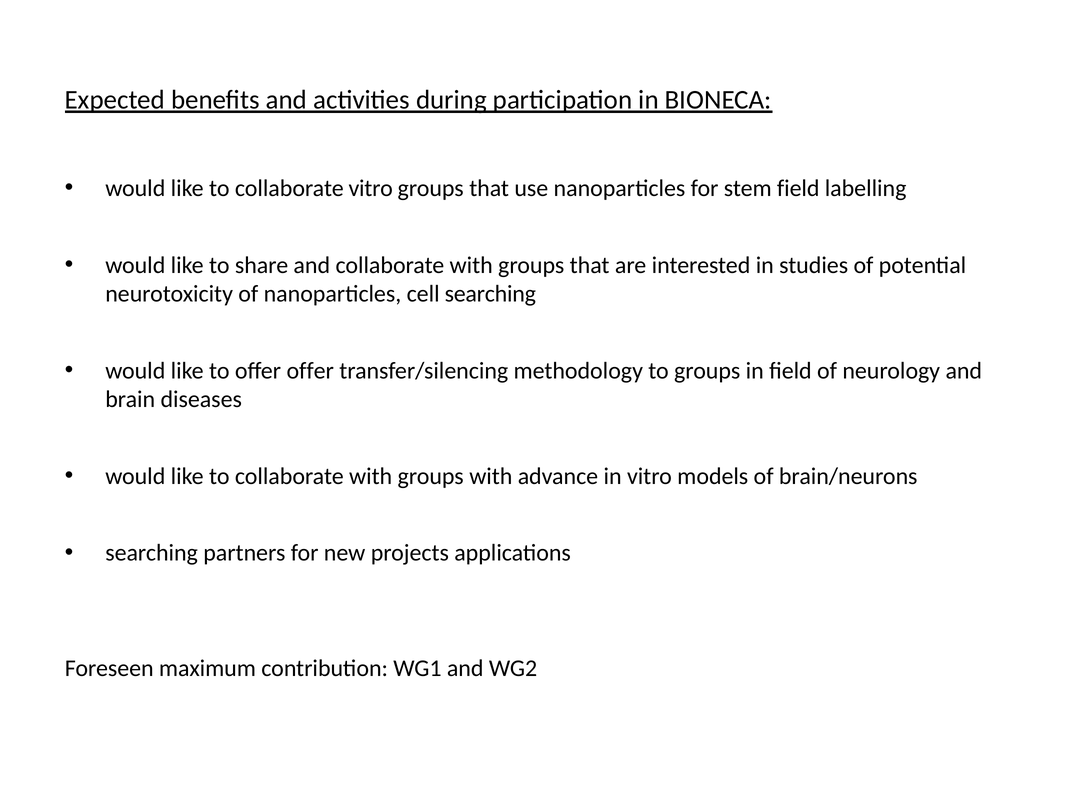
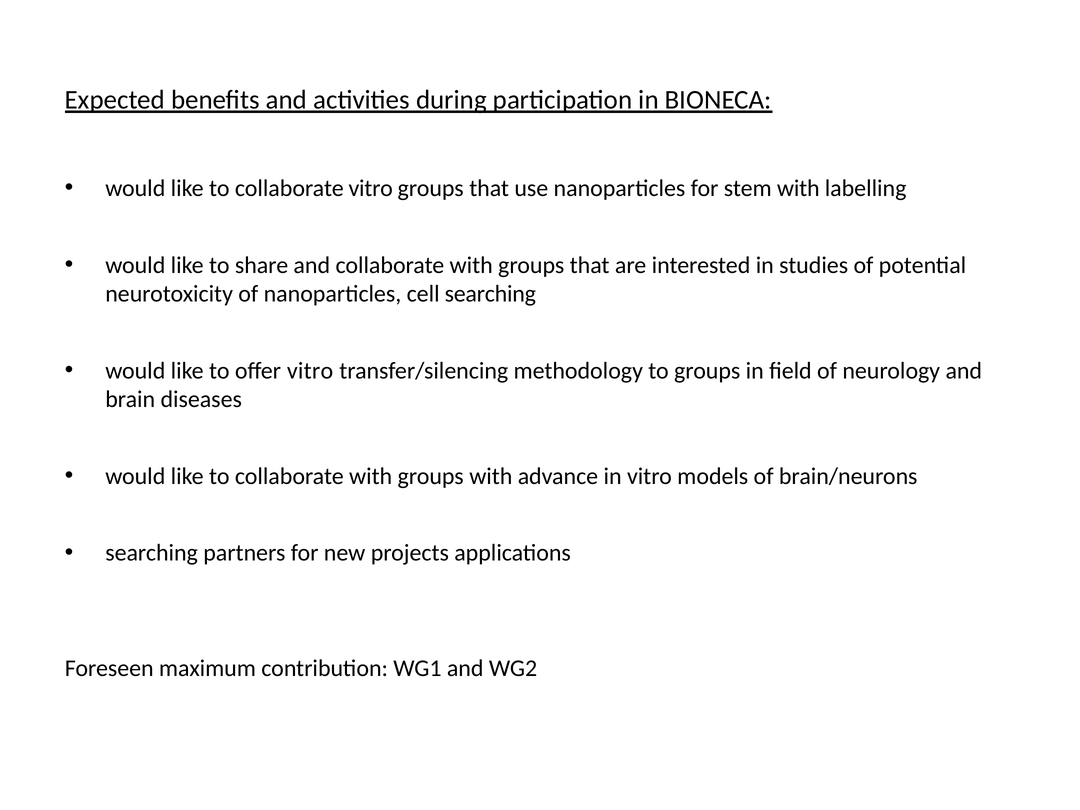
stem field: field -> with (798, 188)
offer offer: offer -> vitro (310, 371)
